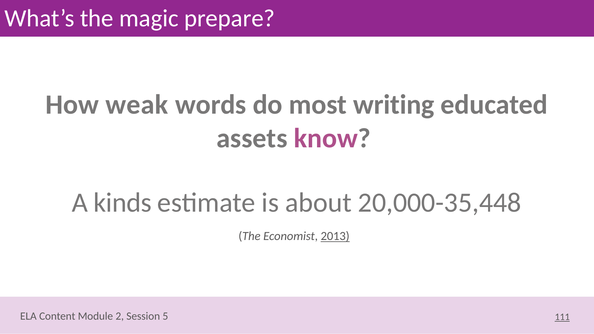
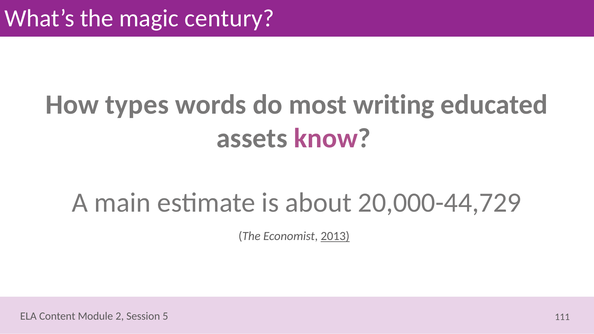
prepare: prepare -> century (229, 18)
weak: weak -> types (137, 105)
kinds: kinds -> main (122, 203)
20,000-35,448: 20,000-35,448 -> 20,000-44,729 (440, 203)
111 underline: present -> none (562, 317)
